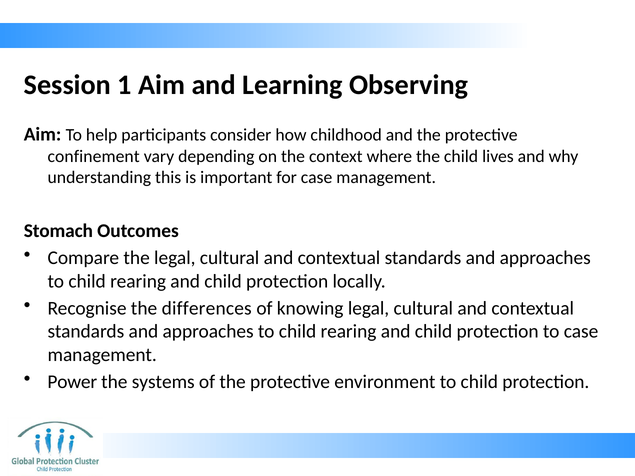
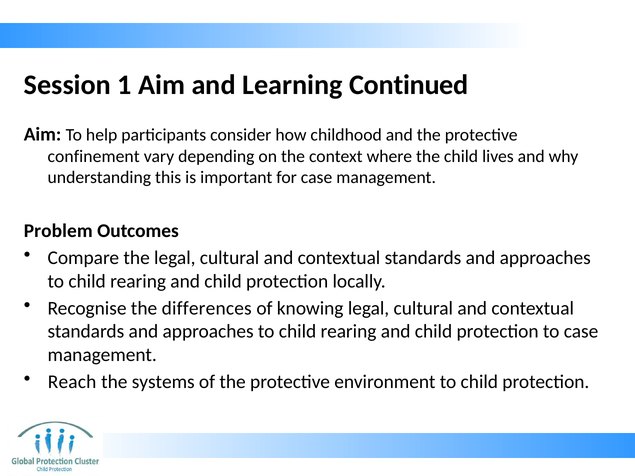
Observing: Observing -> Continued (409, 85)
Stomach: Stomach -> Problem (58, 231)
Power: Power -> Reach (72, 382)
